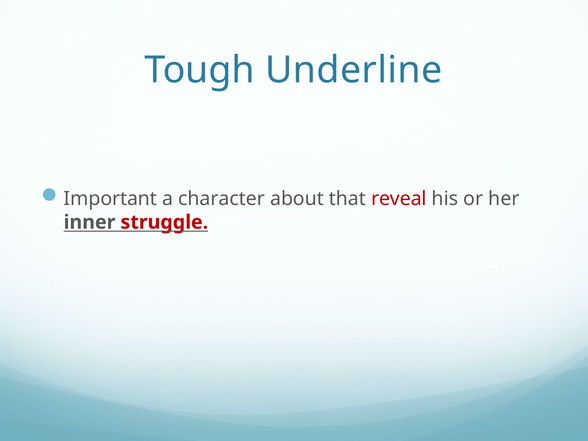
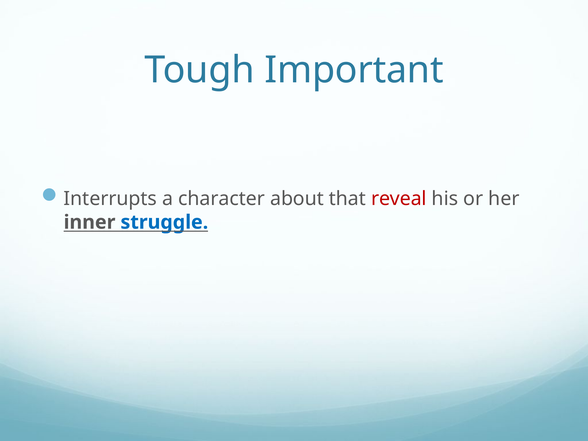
Underline: Underline -> Important (354, 70)
Important: Important -> Interrupts (110, 199)
struggle colour: red -> blue (164, 222)
